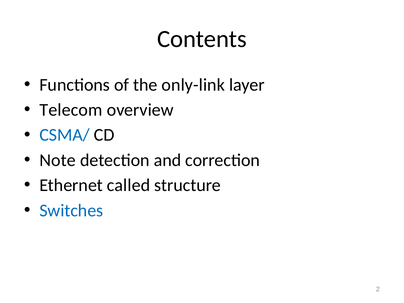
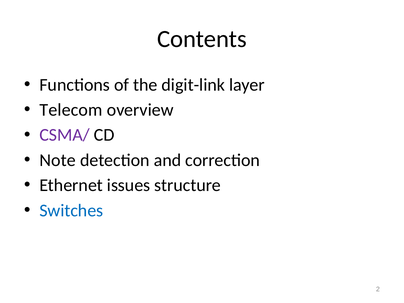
only-link: only-link -> digit-link (193, 85)
CSMA/ colour: blue -> purple (65, 135)
called: called -> issues (129, 185)
